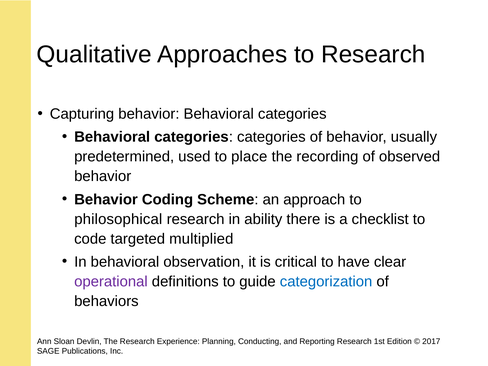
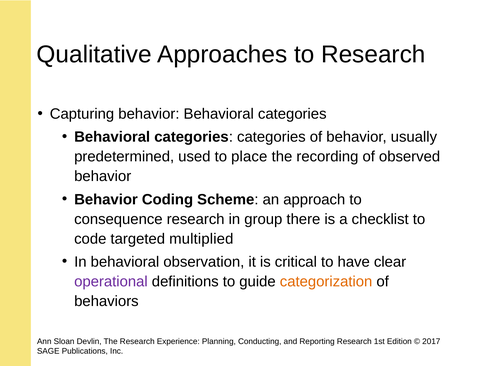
philosophical: philosophical -> consequence (118, 219)
ability: ability -> group (263, 219)
categorization colour: blue -> orange (326, 282)
